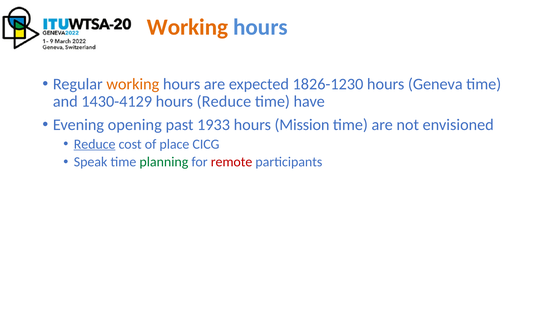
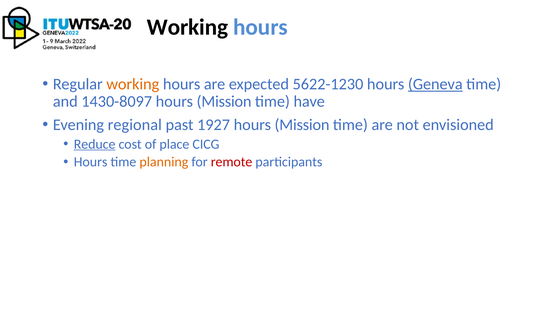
Working colour: orange -> black (187, 27)
1826-1230: 1826-1230 -> 5622-1230 (328, 84)
Geneva underline: none -> present (435, 84)
1430-4129: 1430-4129 -> 1430-8097 (117, 102)
Reduce: Reduce -> Mission (224, 102)
opening: opening -> regional (135, 125)
1933: 1933 -> 1927 (214, 125)
Speak: Speak -> Hours (91, 162)
planning colour: green -> orange (164, 162)
